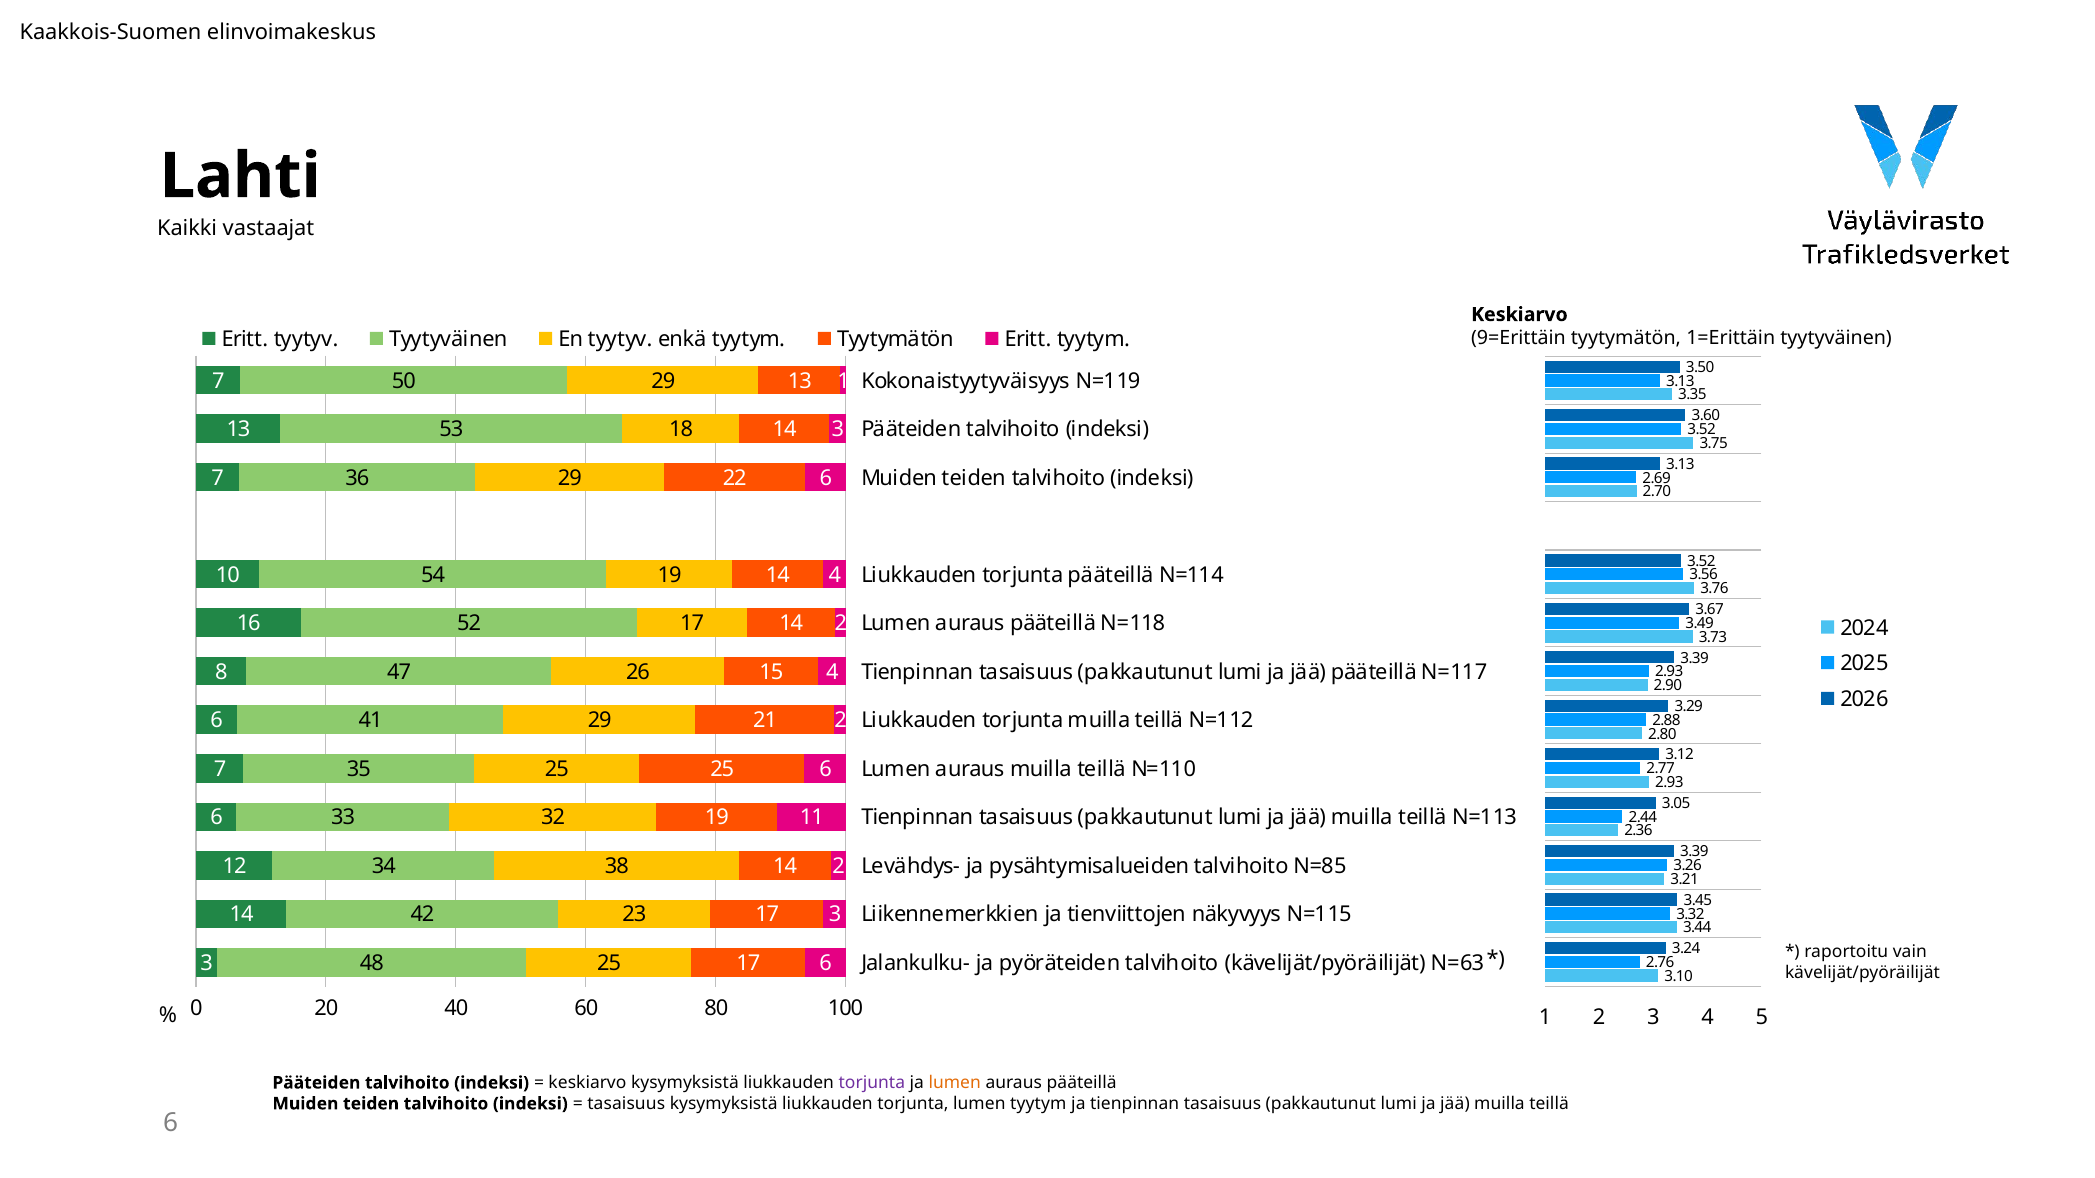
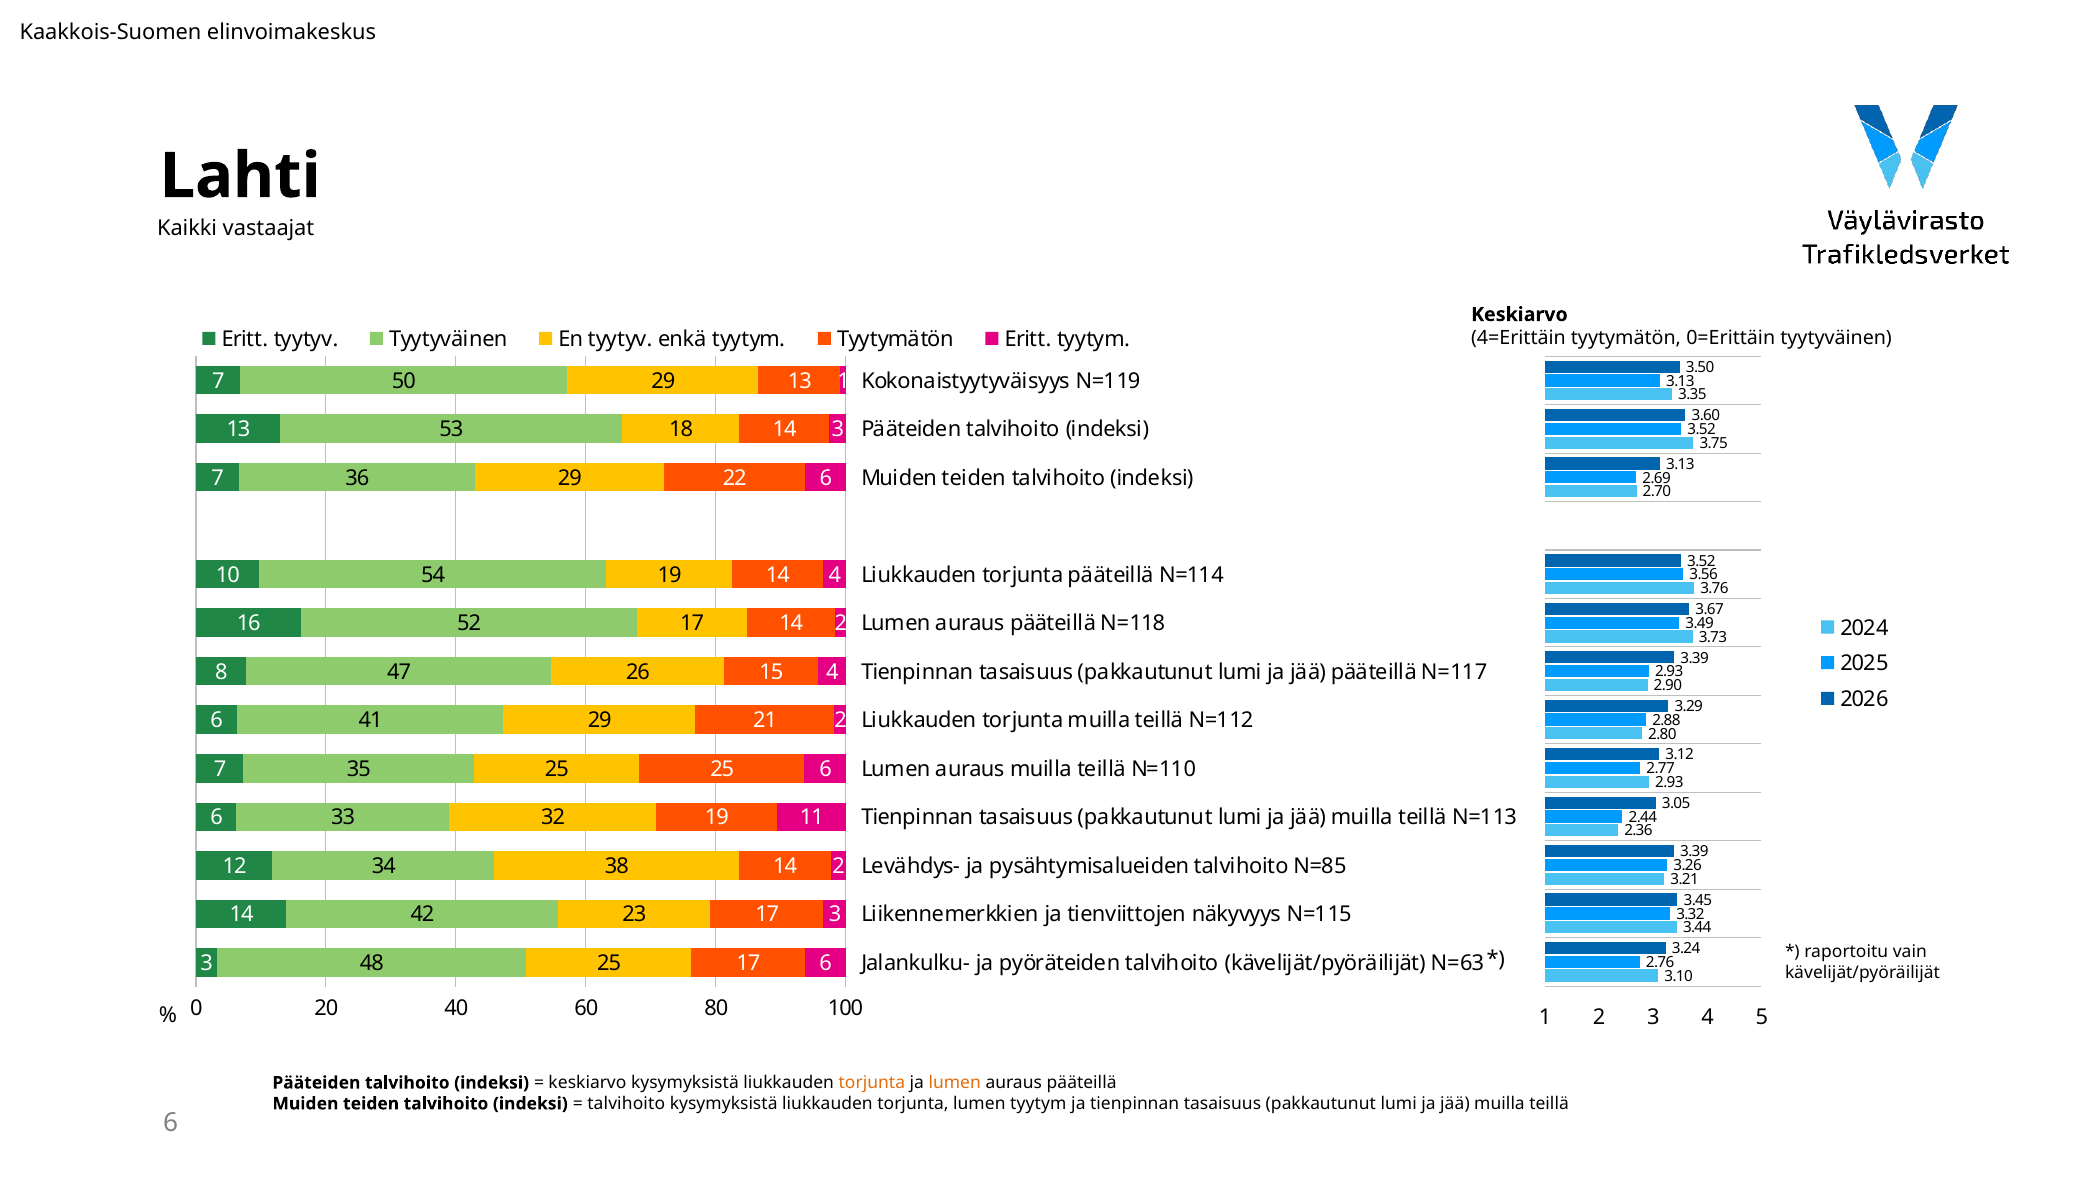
9=Erittäin: 9=Erittäin -> 4=Erittäin (1518, 338)
1=Erittäin: 1=Erittäin -> 0=Erittäin (1731, 338)
torjunta colour: purple -> orange (872, 1083)
tasaisuus: tasaisuus -> talvihoito (626, 1104)
